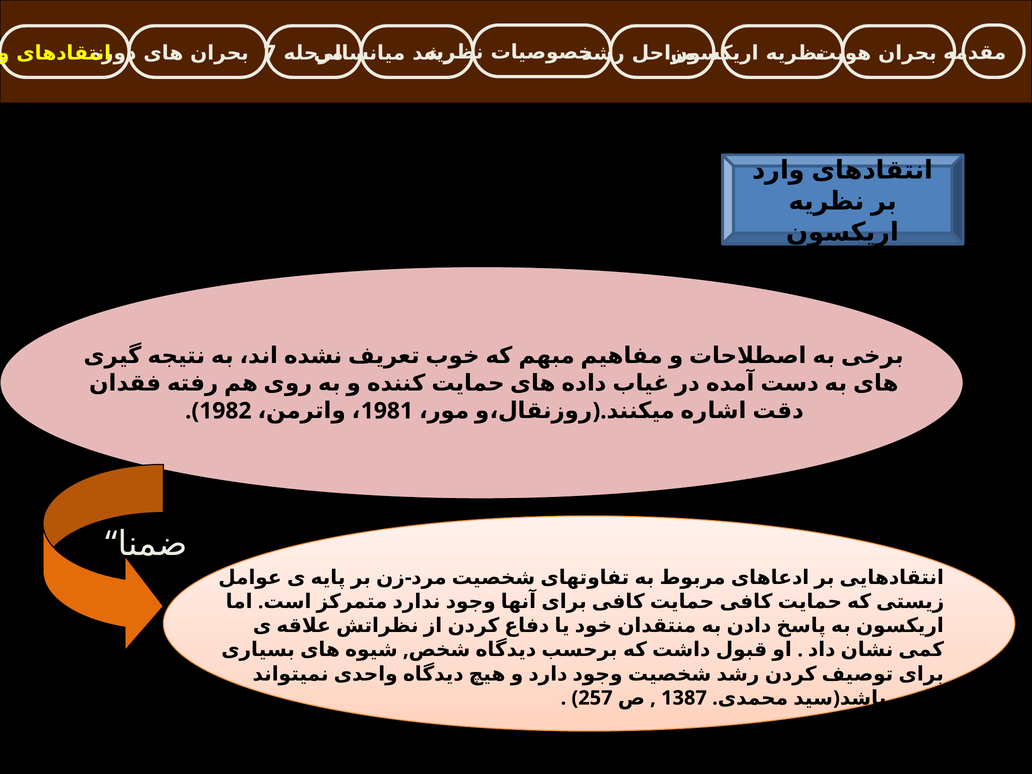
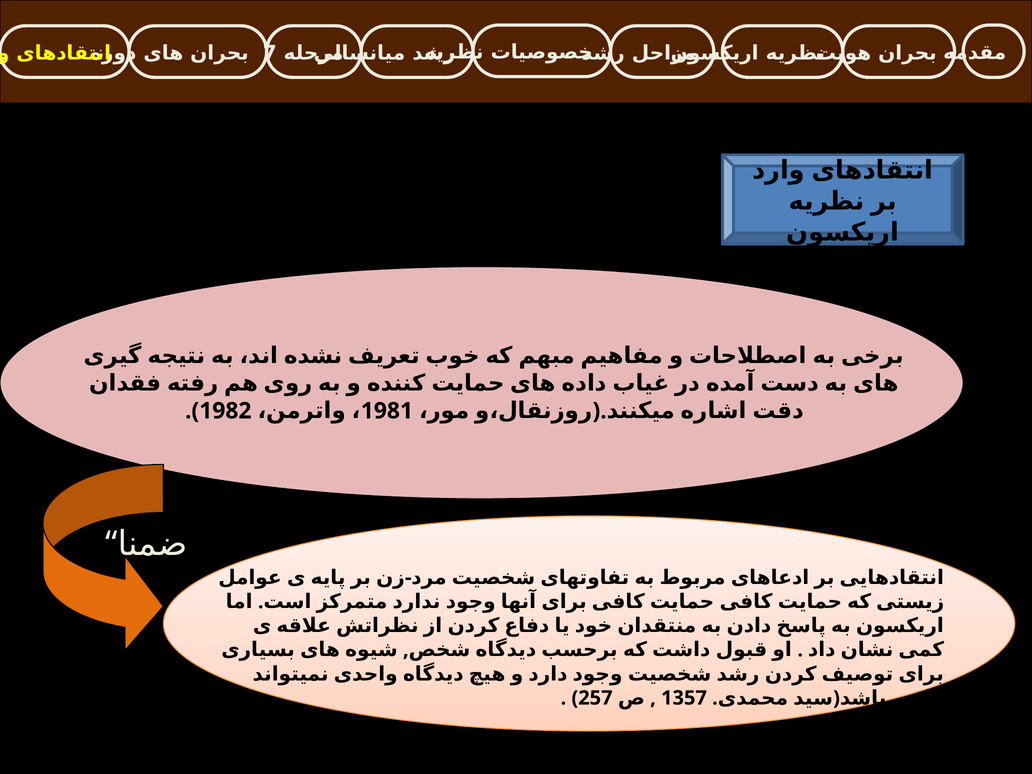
1387: 1387 -> 1357 (684, 698)
